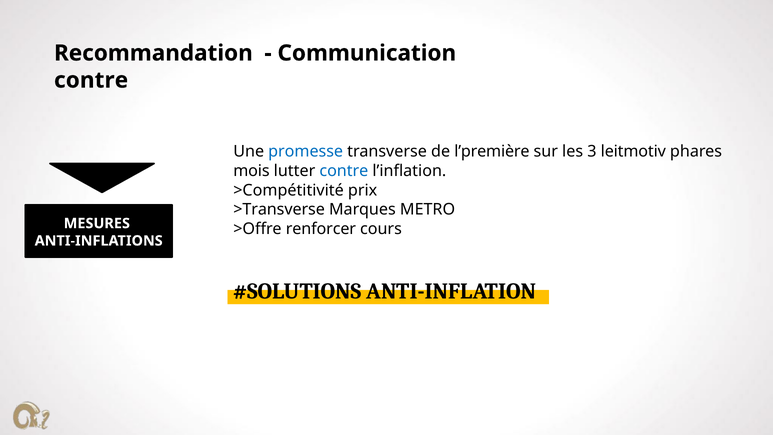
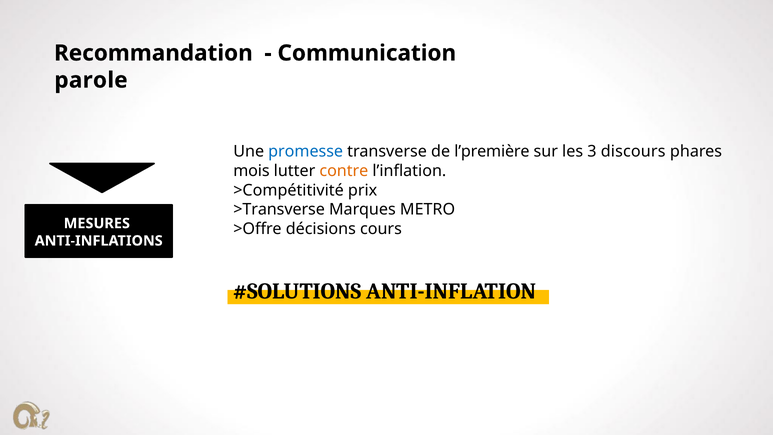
contre: contre -> parole (91, 80)
leitmotiv: leitmotiv -> discours (633, 152)
contre colour: blue -> orange (344, 171)
renforcer: renforcer -> décisions (321, 229)
